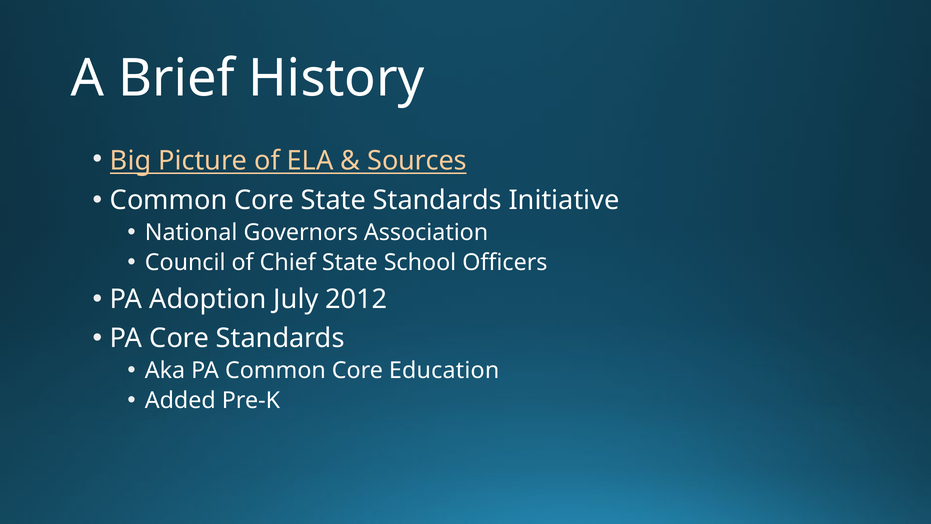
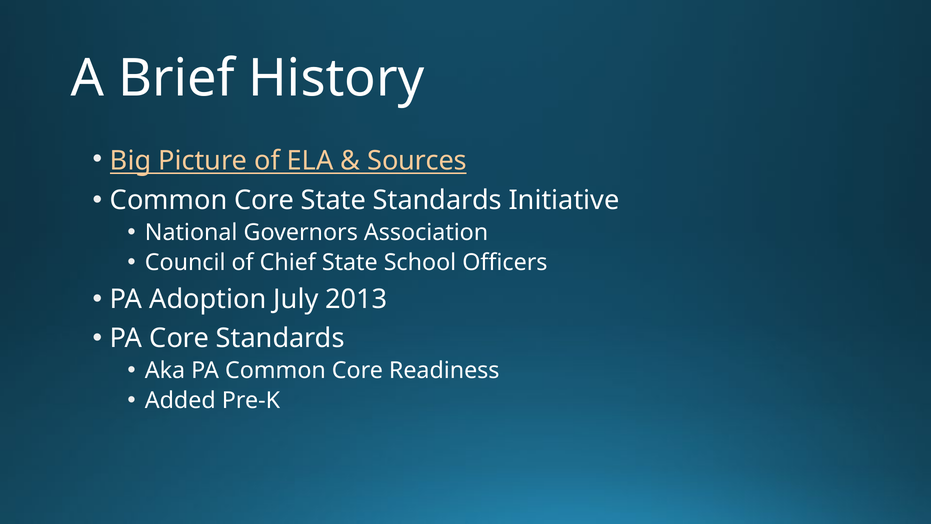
2012: 2012 -> 2013 (356, 299)
Education: Education -> Readiness (444, 370)
